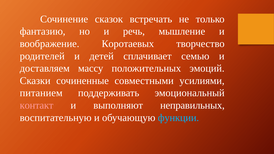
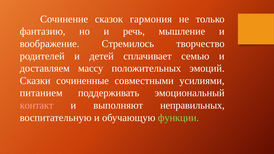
встречать: встречать -> гармония (151, 19)
Коротаевых: Коротаевых -> Стремилось (128, 44)
функции colour: light blue -> light green (178, 118)
